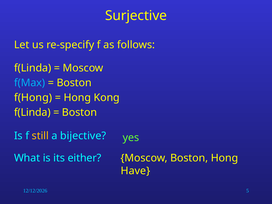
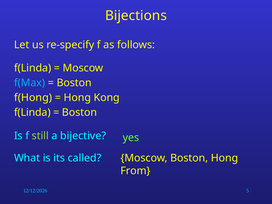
Surjective: Surjective -> Bijections (136, 16)
still colour: yellow -> light green (40, 136)
either: either -> called (84, 158)
Have: Have -> From (136, 171)
